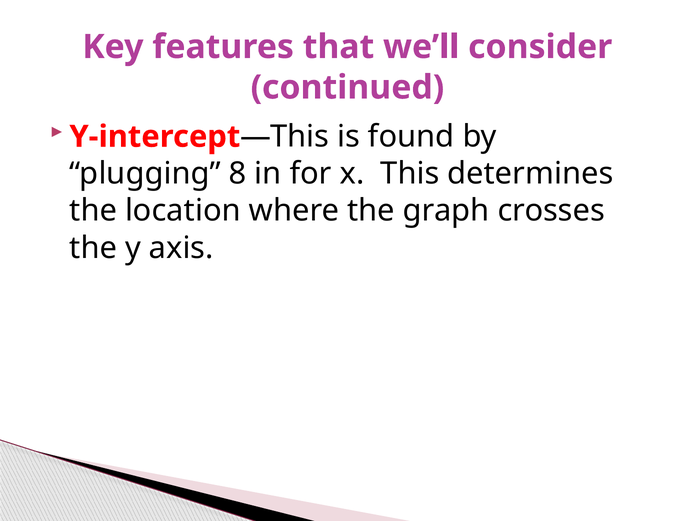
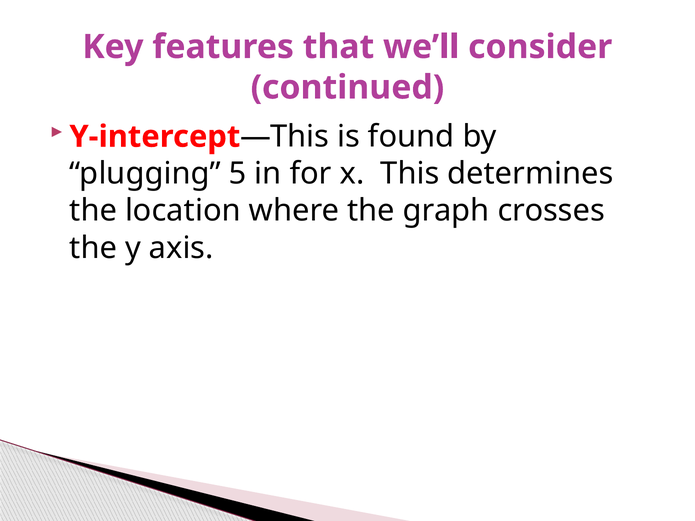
8: 8 -> 5 (238, 174)
